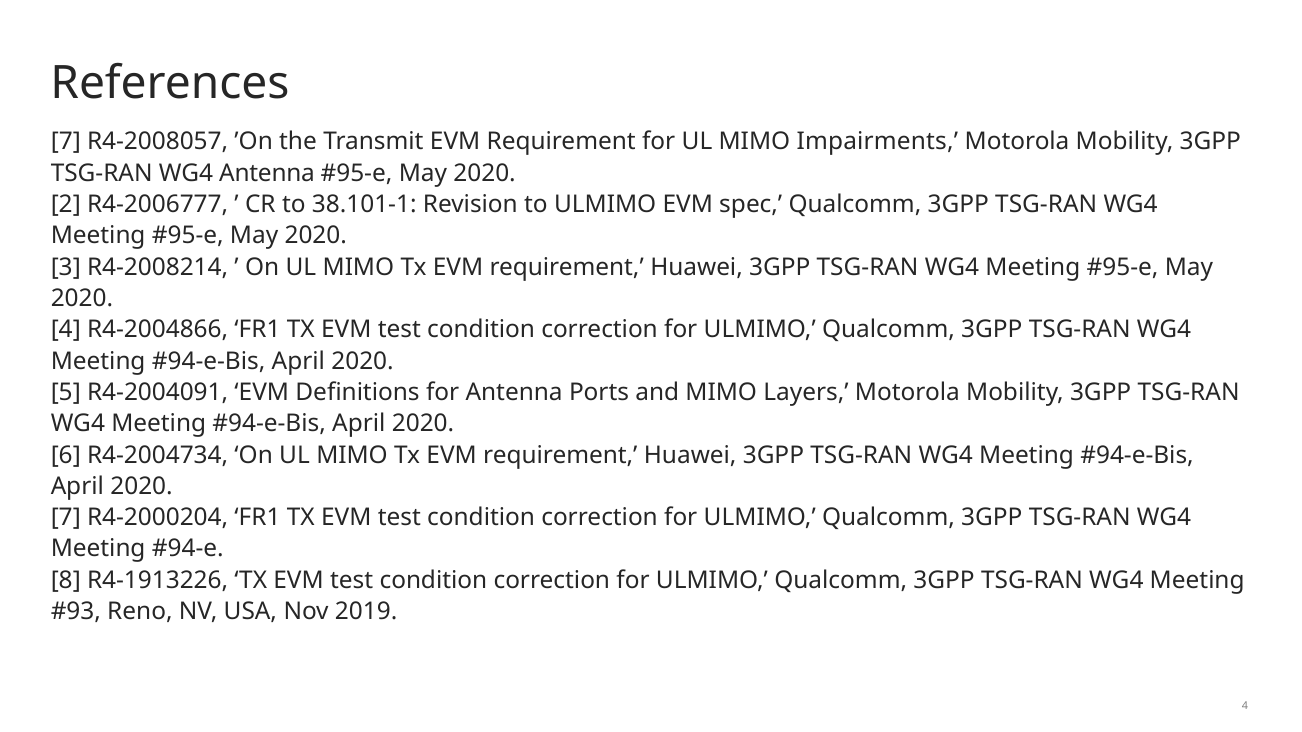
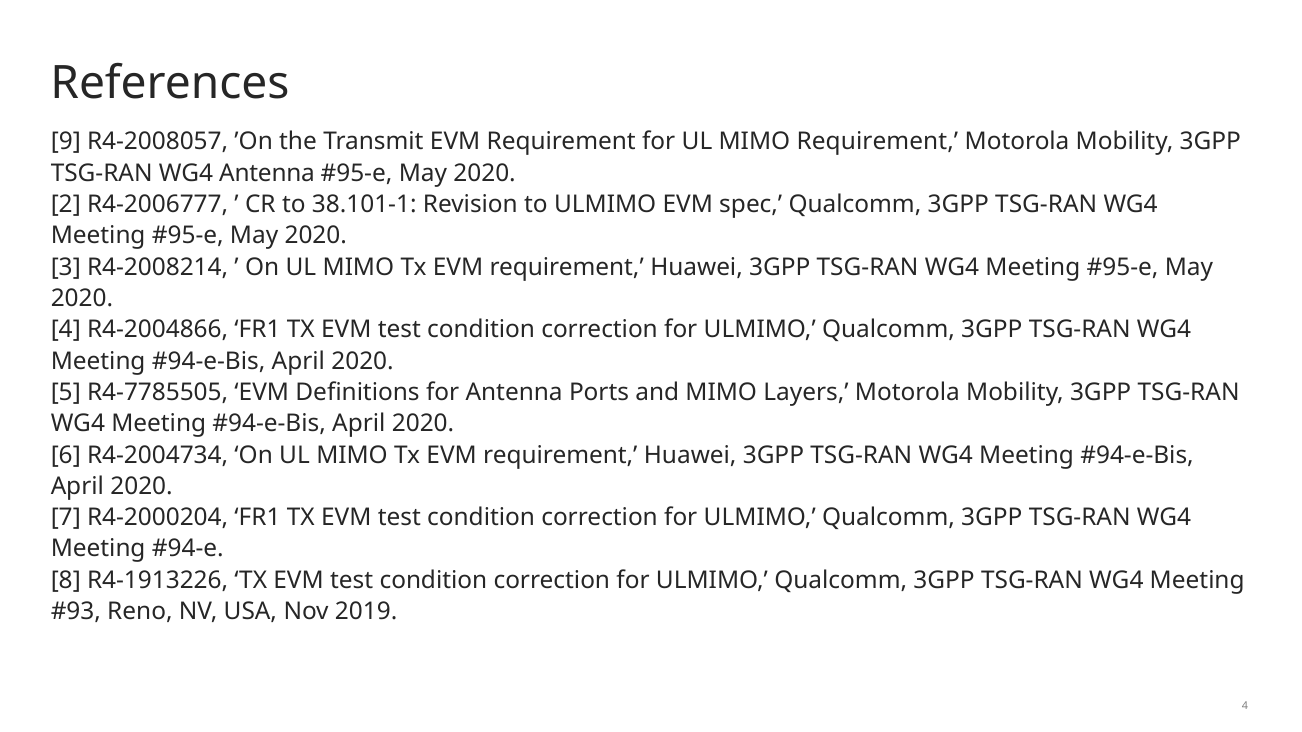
7: 7 -> 9 (66, 142)
MIMO Impairments: Impairments -> Requirement (877, 142)
R4-2004091: R4-2004091 -> R4-7785505 (158, 393)
